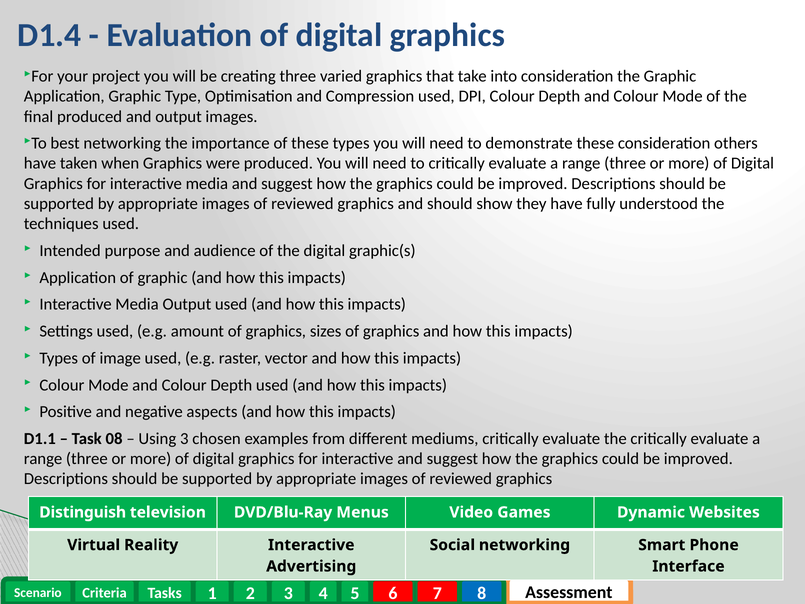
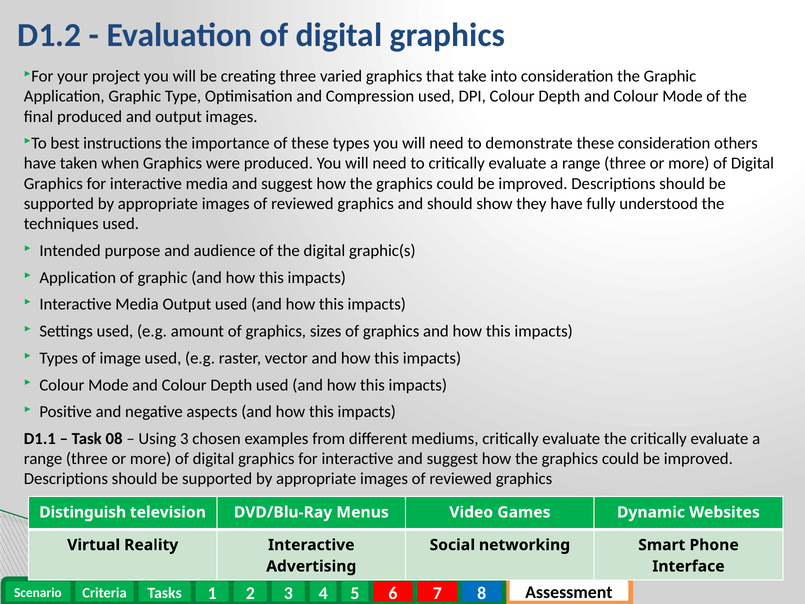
D1.4: D1.4 -> D1.2 (49, 35)
best networking: networking -> instructions (122, 143)
